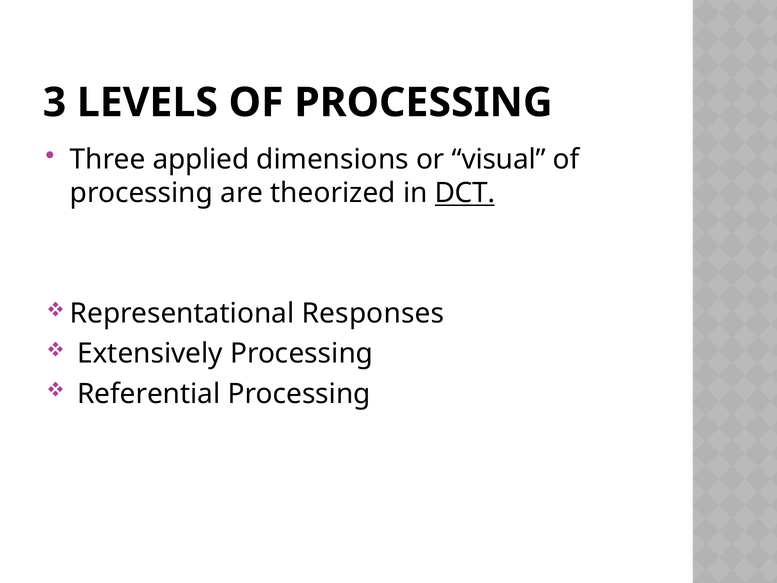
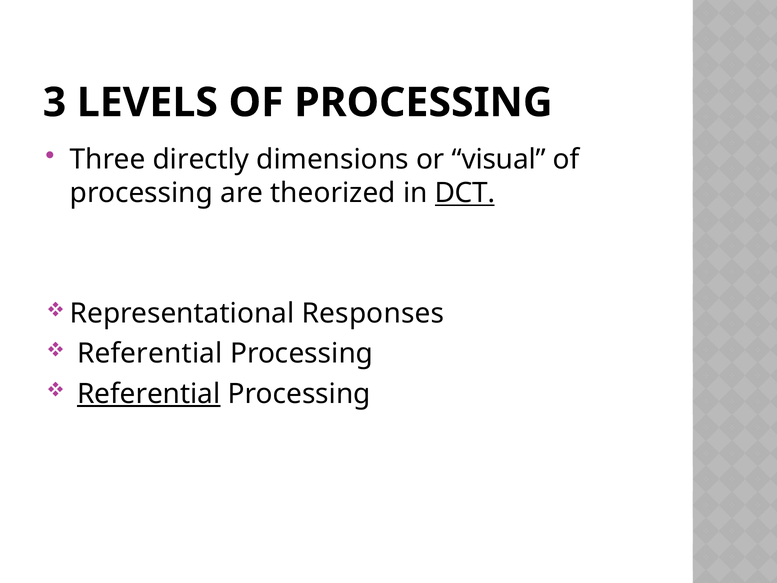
applied: applied -> directly (201, 159)
Extensively: Extensively -> Referential (150, 354)
Referential underline: none -> present (149, 394)
